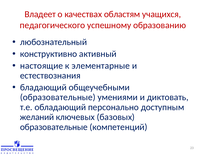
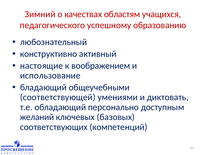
Владеет: Владеет -> Зимний (40, 14)
элементарные: элементарные -> воображением (101, 65)
естествознания: естествознания -> использование (50, 75)
образовательные: образовательные -> соответствующей (58, 97)
образовательные: образовательные -> соответствующих (54, 127)
